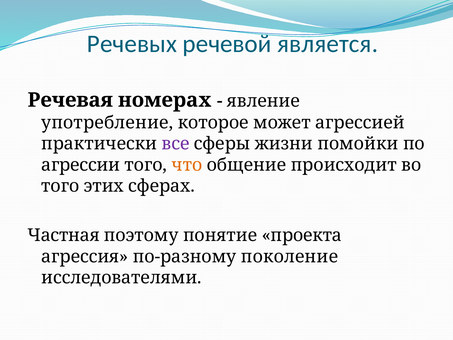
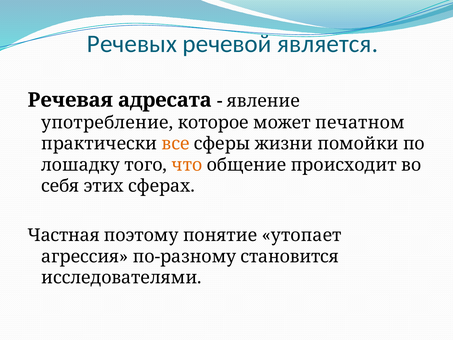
номерах: номерах -> адресата (165, 100)
агрессией: агрессией -> печатном (360, 122)
все colour: purple -> orange (176, 144)
агрессии: агрессии -> лошадку (81, 165)
того: того -> себя (60, 186)
проекта: проекта -> утопает (302, 235)
поколение: поколение -> становится (290, 256)
